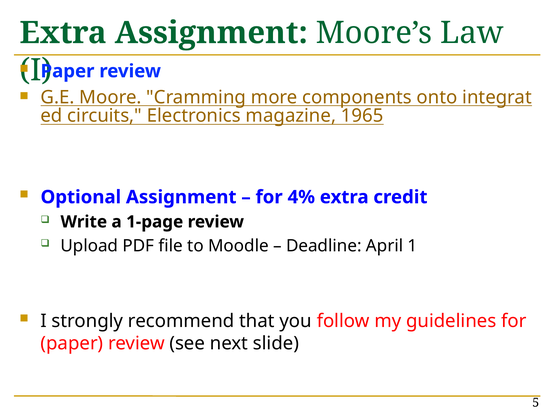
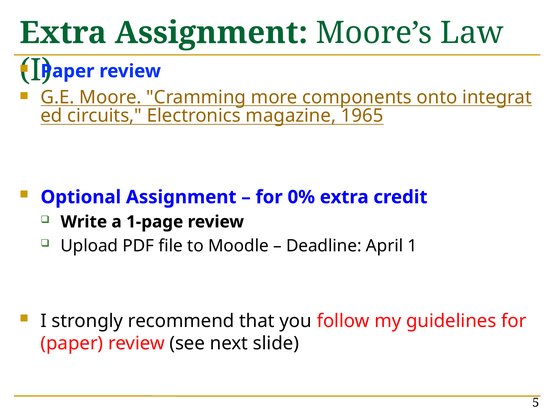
4%: 4% -> 0% (301, 197)
